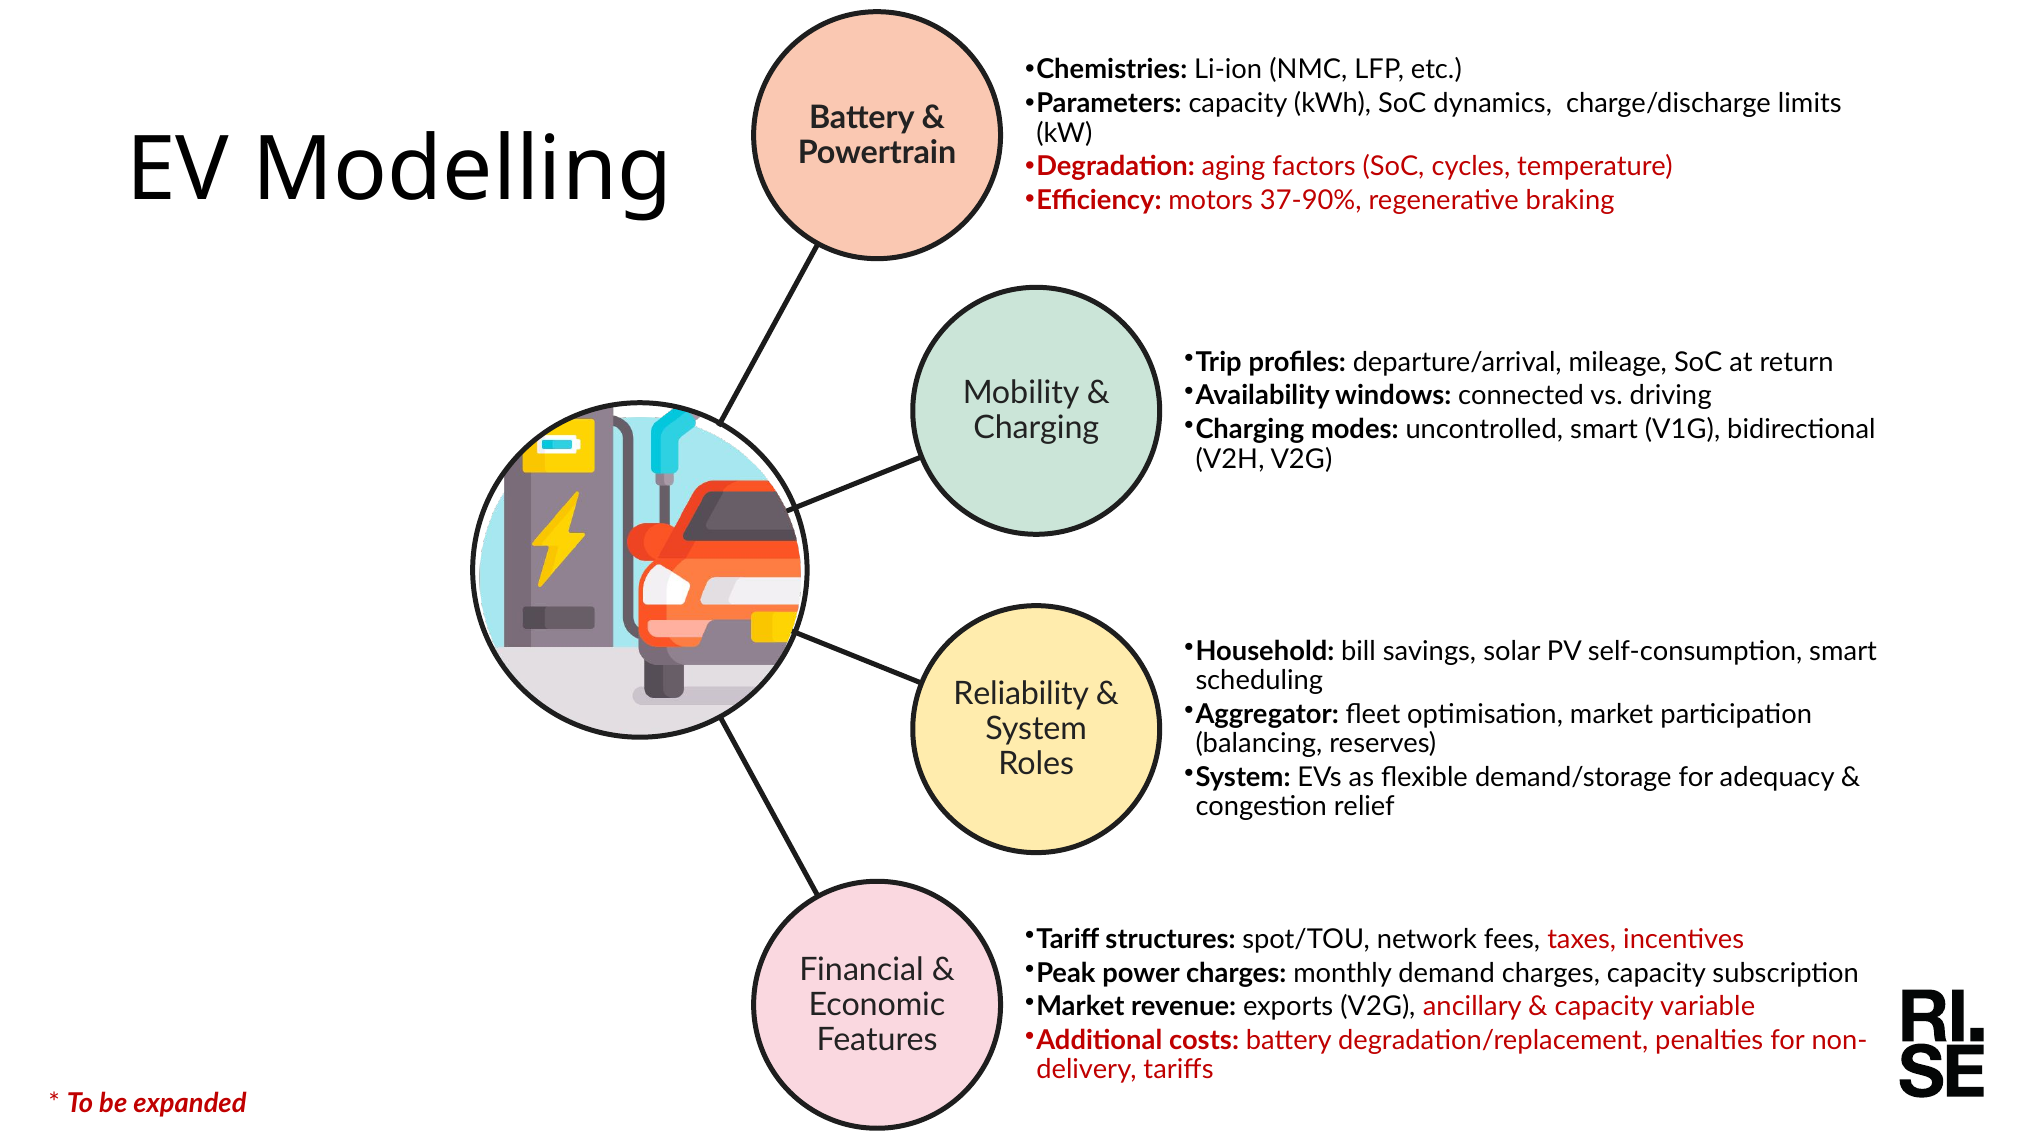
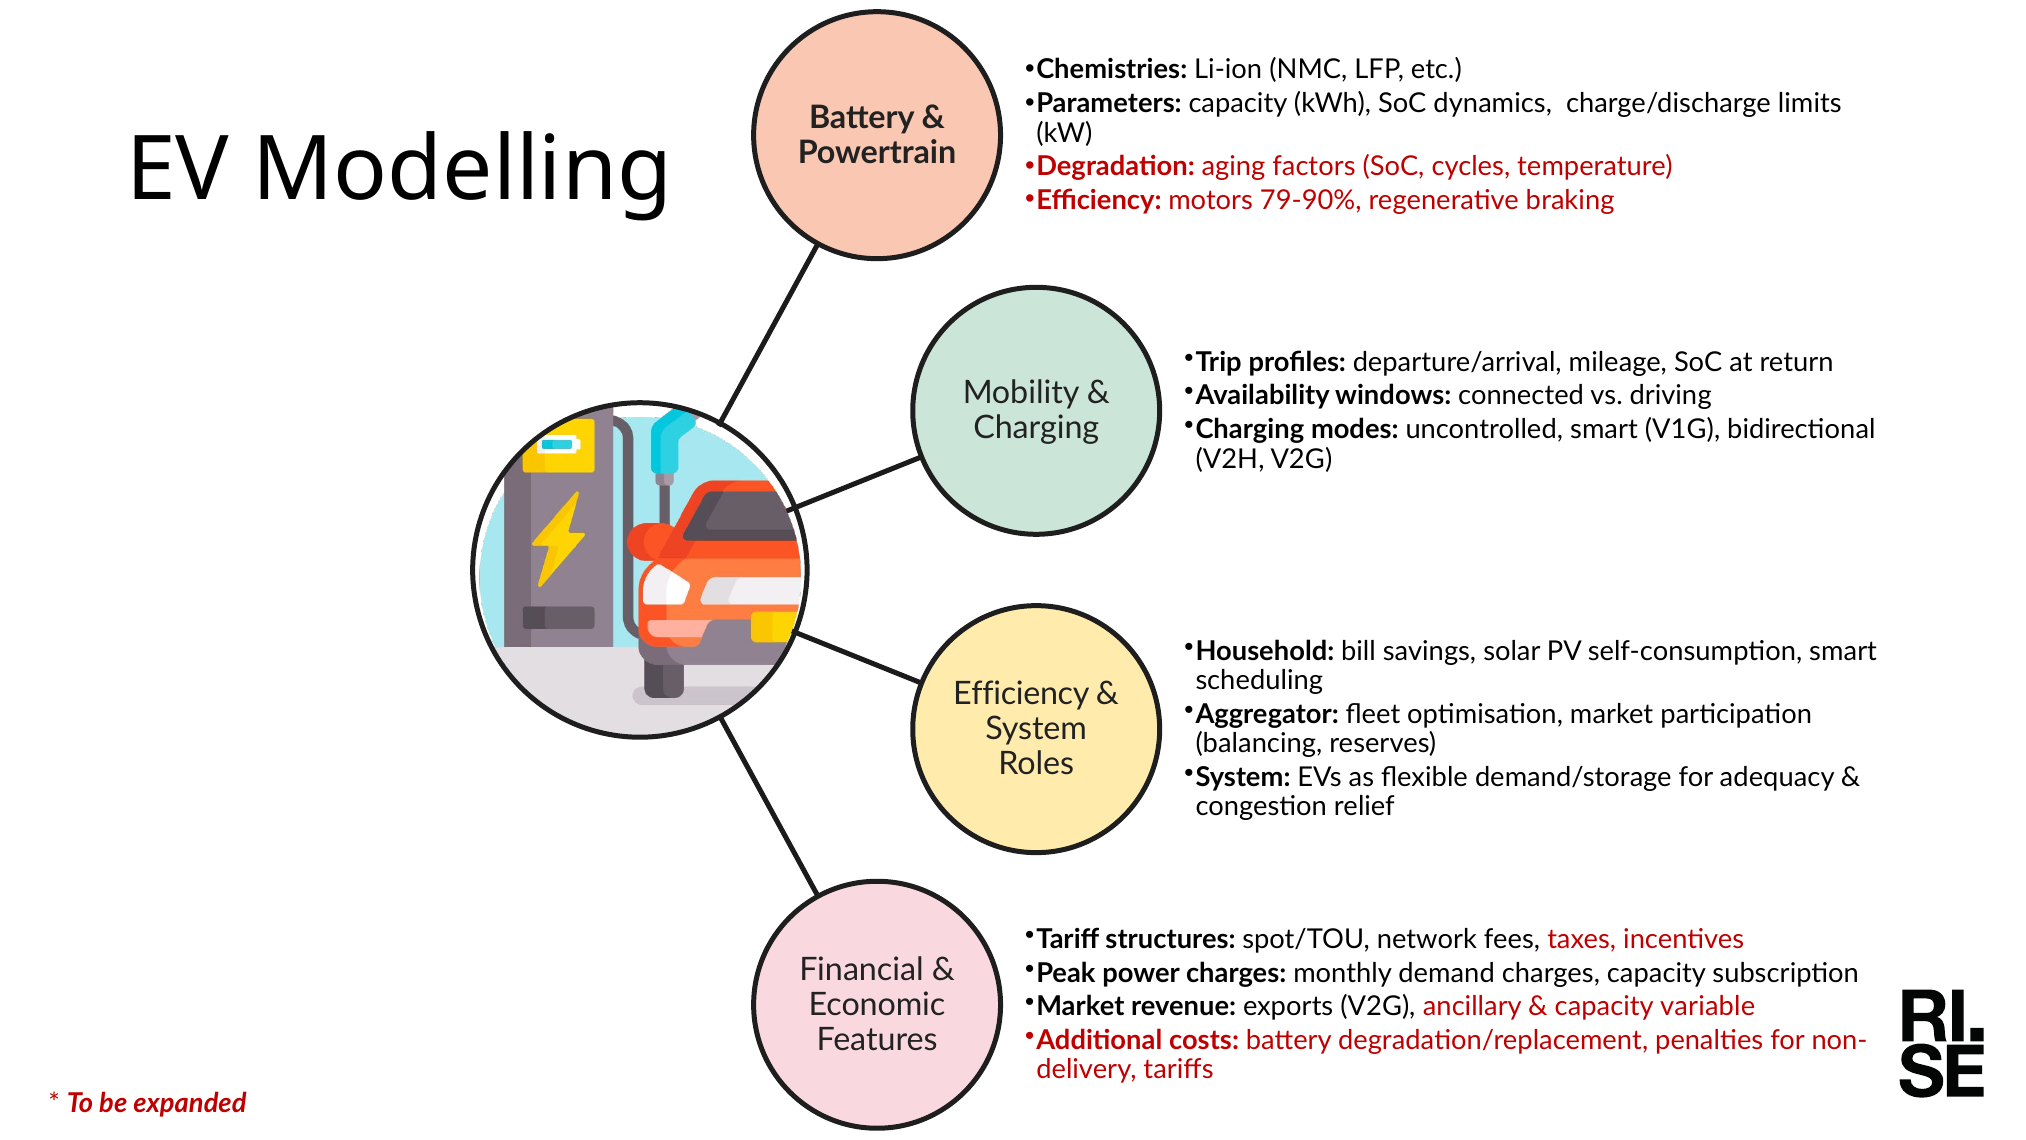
37-90%: 37-90% -> 79-90% (1311, 200)
Reliability: Reliability -> Efficiency (1021, 694)
